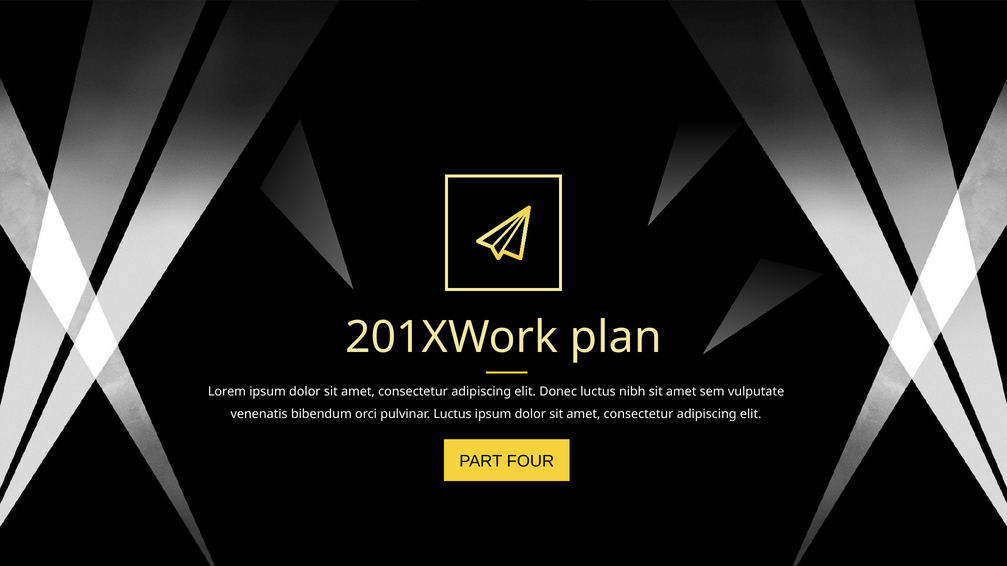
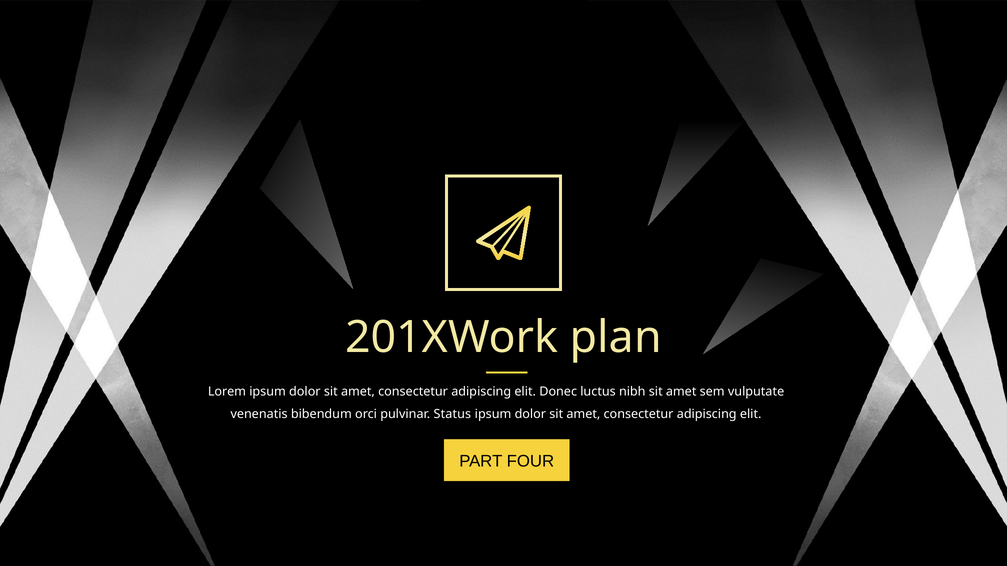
pulvinar Luctus: Luctus -> Status (452, 415)
